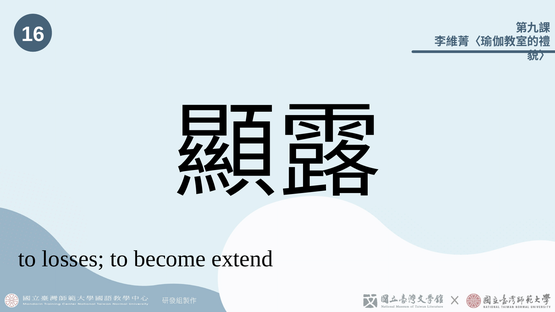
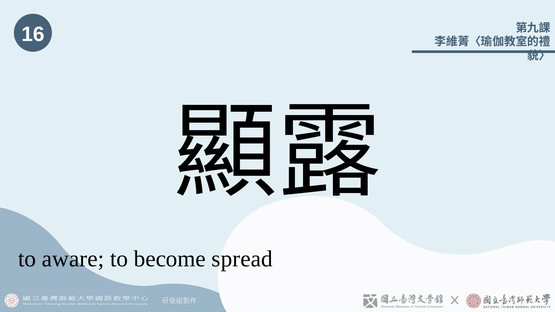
losses: losses -> aware (73, 259)
extend: extend -> spread (242, 259)
